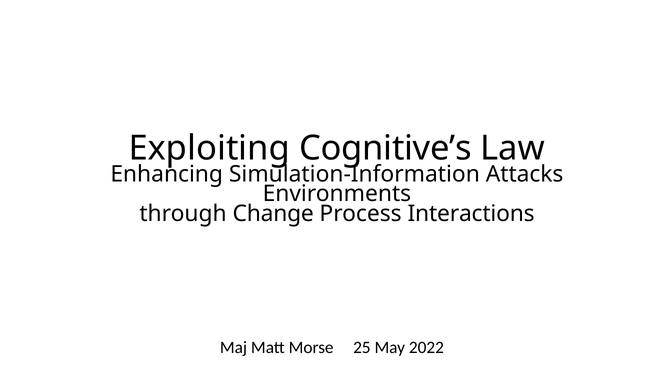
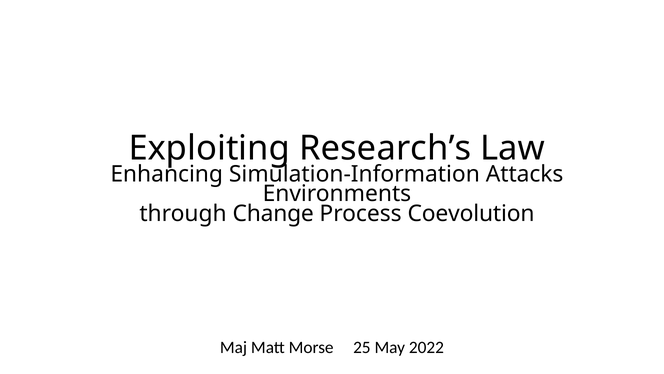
Cognitive’s: Cognitive’s -> Research’s (385, 148)
Interactions: Interactions -> Coevolution (471, 213)
